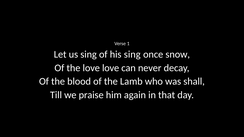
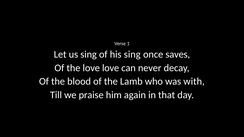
snow: snow -> saves (178, 55)
shall: shall -> with (194, 82)
